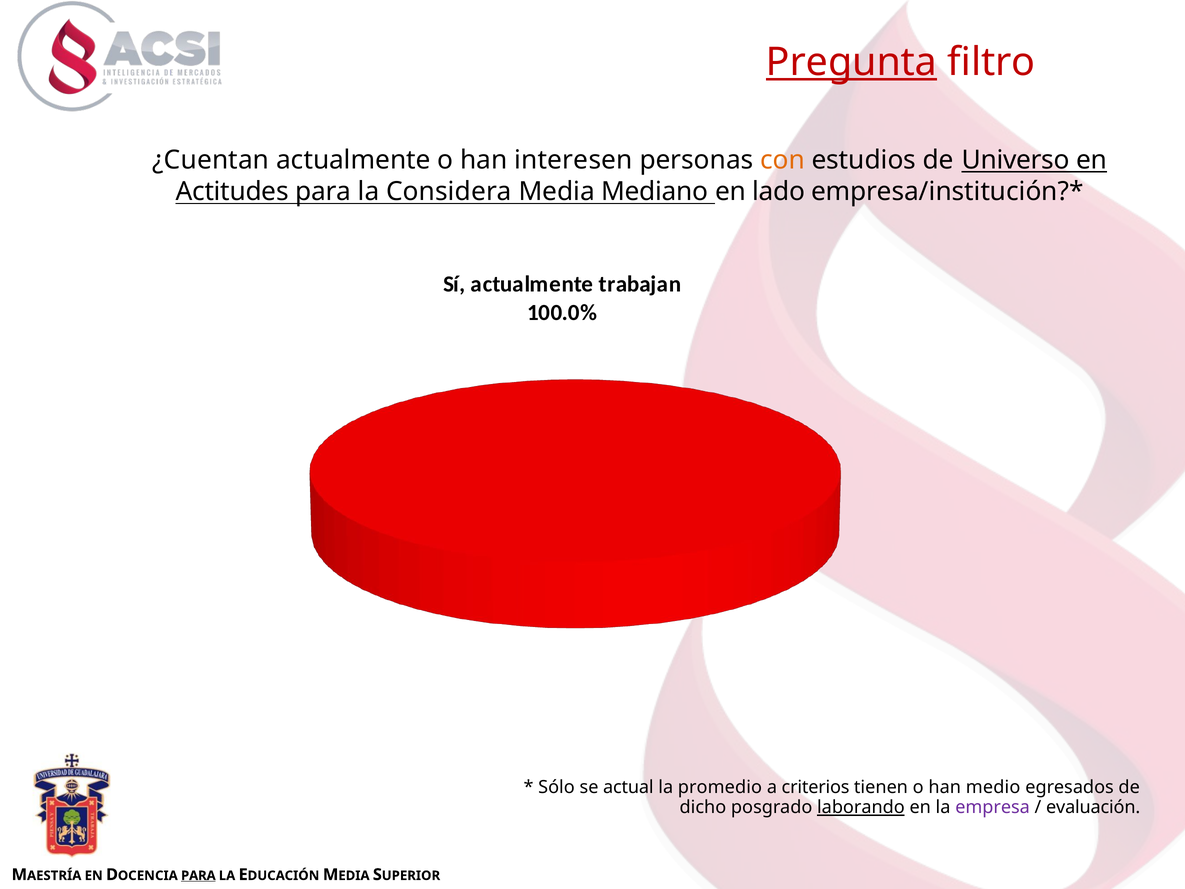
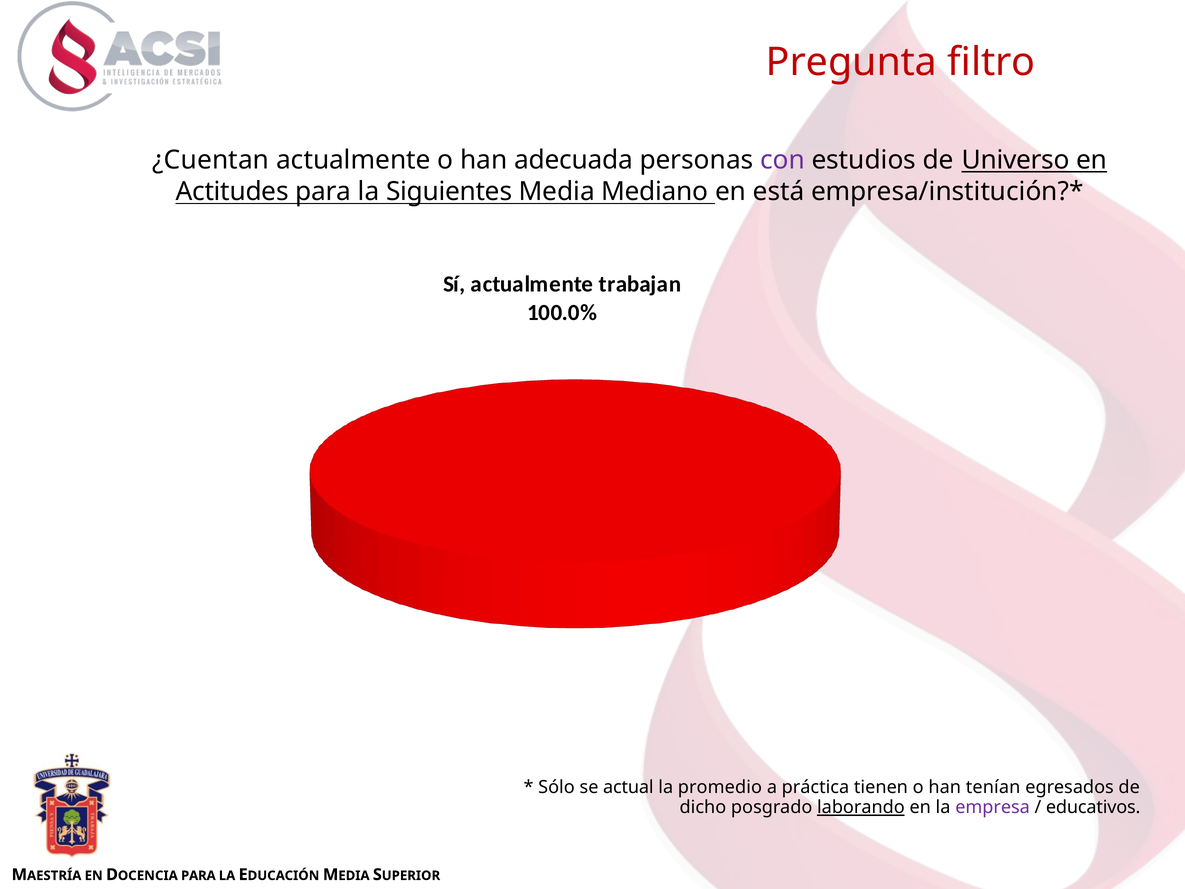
Pregunta underline: present -> none (852, 62)
interesen: interesen -> adecuada (574, 160)
con colour: orange -> purple (783, 160)
Considera: Considera -> Siguientes (449, 191)
lado: lado -> está (779, 191)
criterios: criterios -> práctica (815, 787)
medio: medio -> tenían (993, 787)
evaluación: evaluación -> educativos (1093, 807)
PARA underline: present -> none (198, 875)
